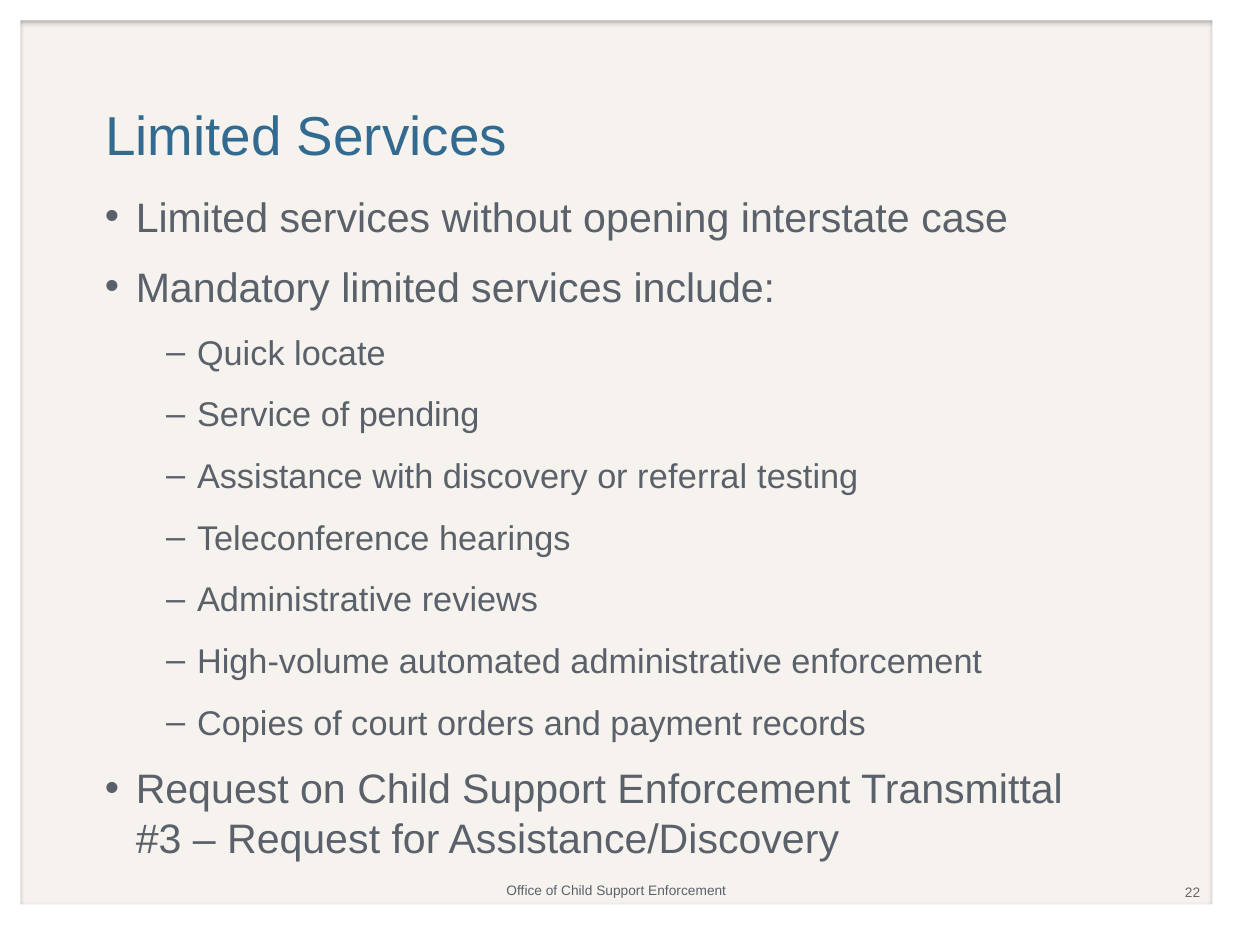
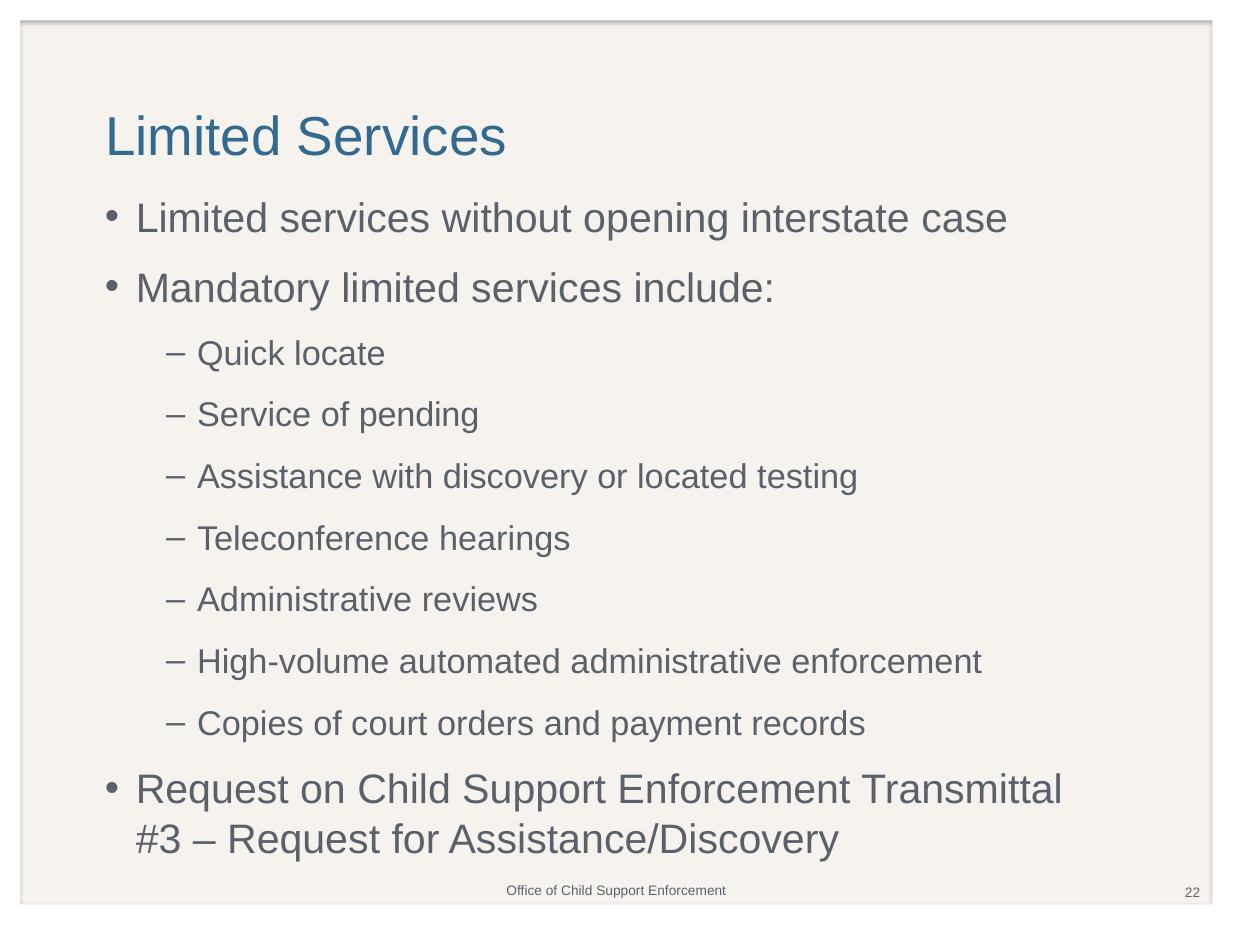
referral: referral -> located (692, 477)
